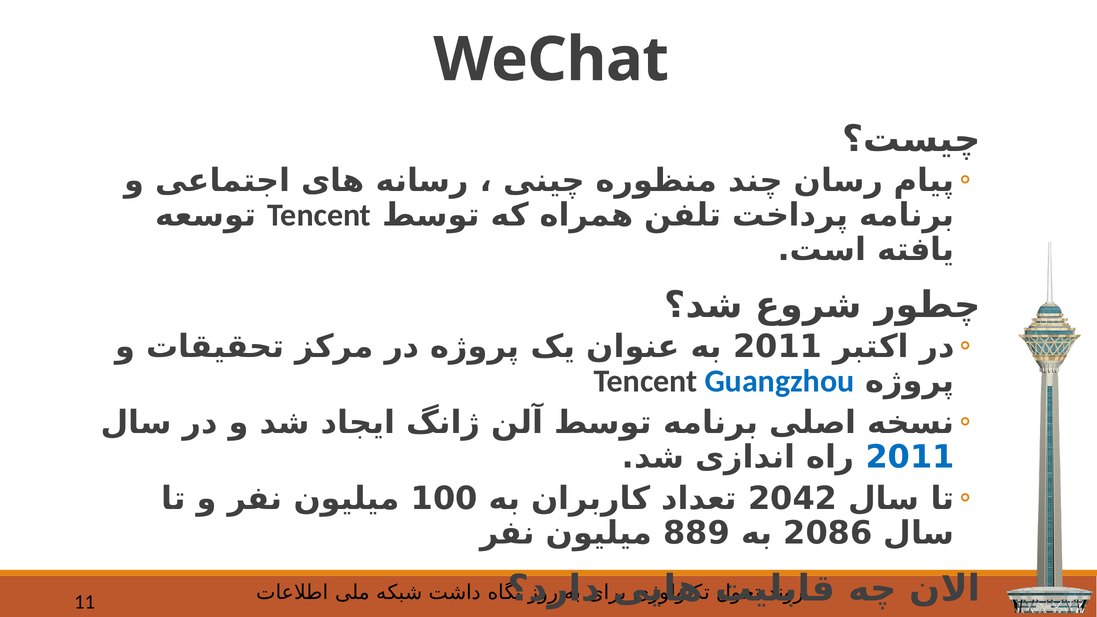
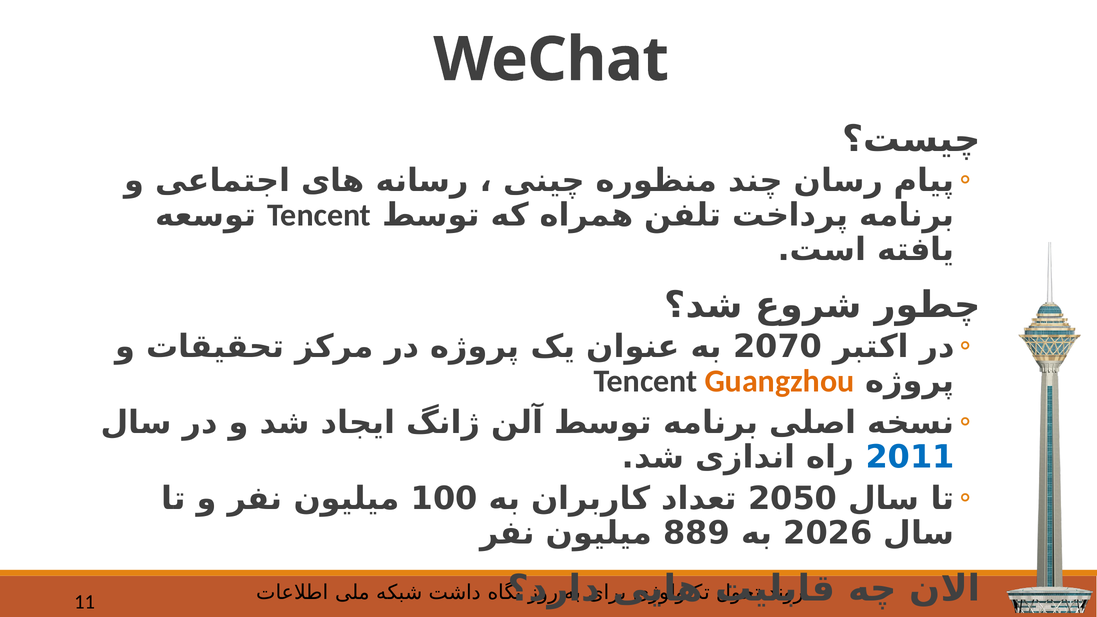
2011: 2011 -> 2070 (778, 347)
Guangzhou colour: blue -> orange (779, 381)
2042: 2042 -> 2050 (793, 499)
2086: 2086 -> 2026 (828, 533)
